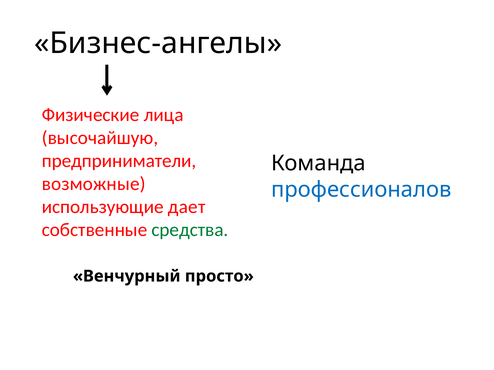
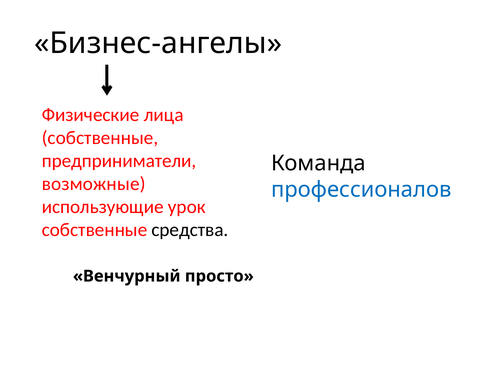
высочайшую: высочайшую -> собственные (100, 138)
дает: дает -> урок (187, 207)
средства colour: green -> black (190, 230)
